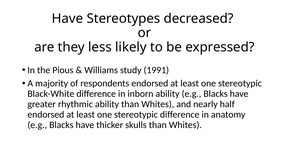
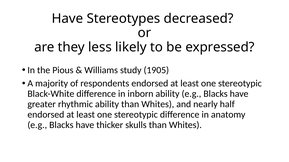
1991: 1991 -> 1905 (156, 70)
